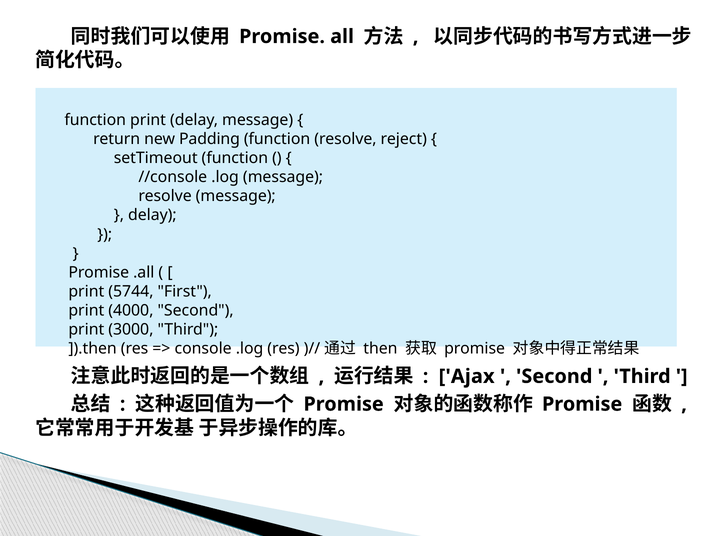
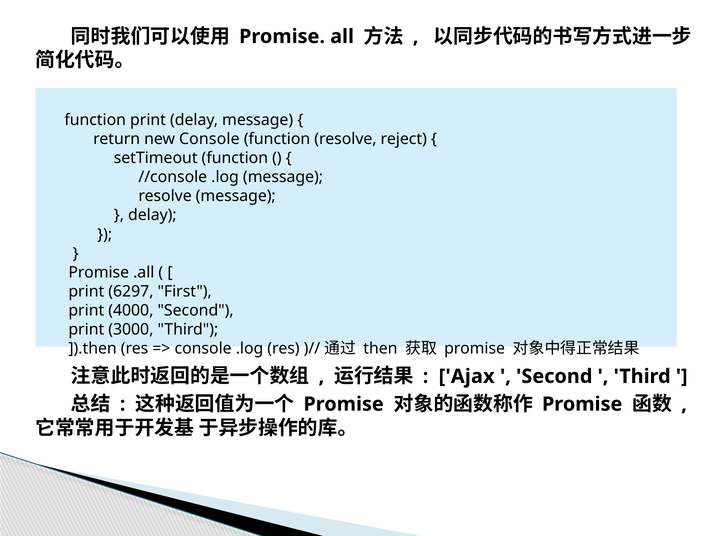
new Padding: Padding -> Console (209, 139)
5744: 5744 -> 6297 (131, 291)
